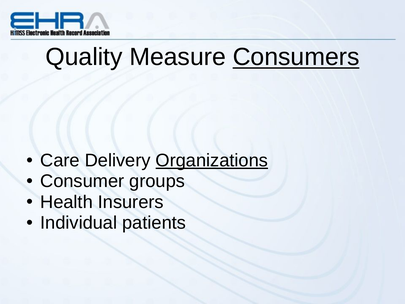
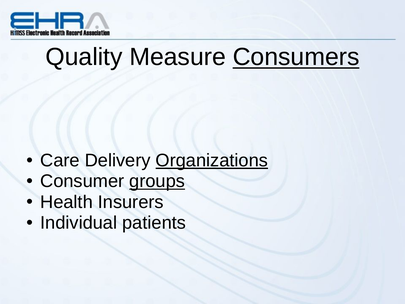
groups underline: none -> present (157, 181)
